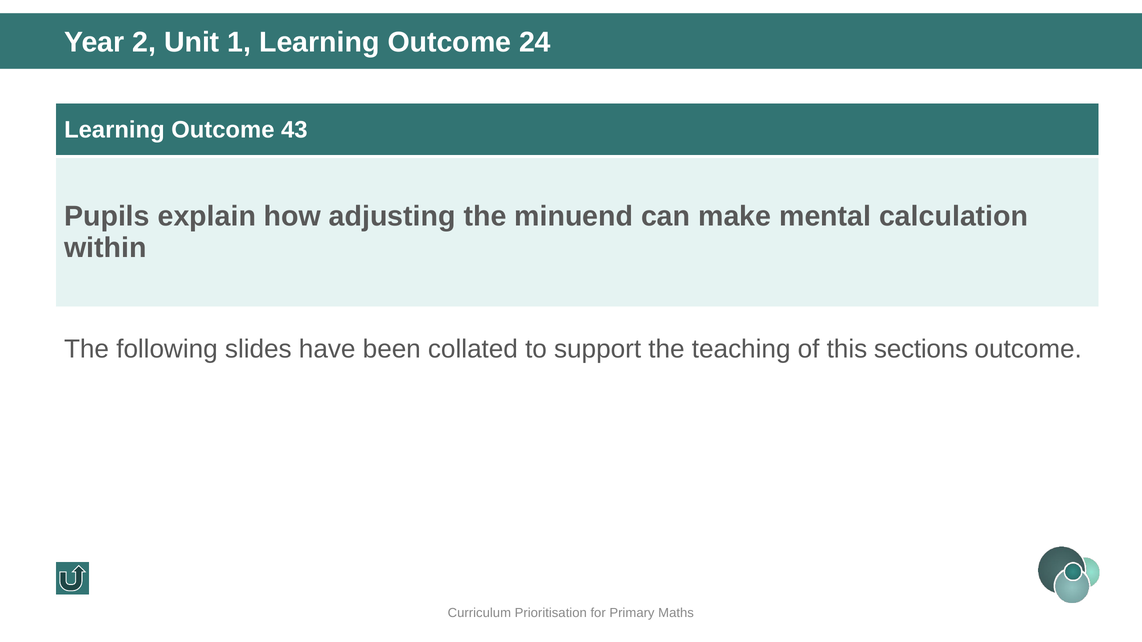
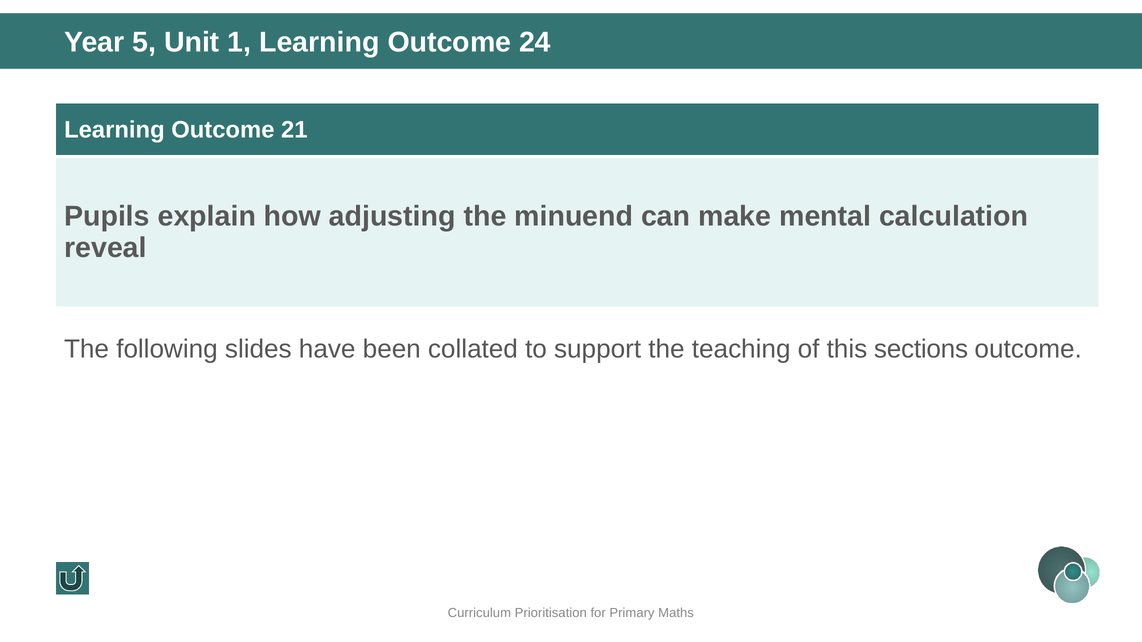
2: 2 -> 5 (144, 43)
43: 43 -> 21 (294, 130)
within: within -> reveal (105, 248)
